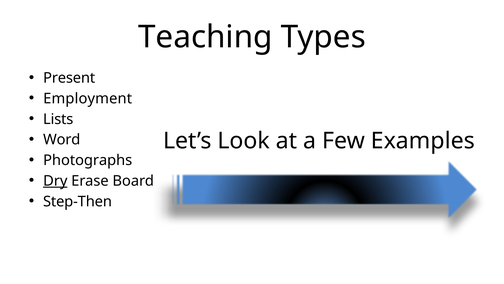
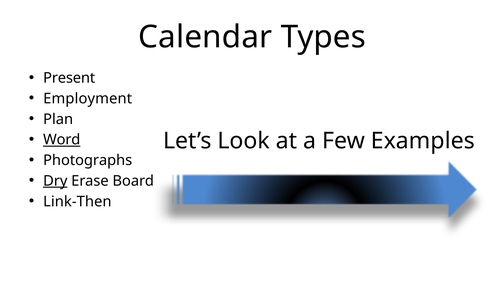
Teaching: Teaching -> Calendar (205, 37)
Lists: Lists -> Plan (58, 119)
Word underline: none -> present (62, 140)
Step-Then: Step-Then -> Link-Then (77, 201)
